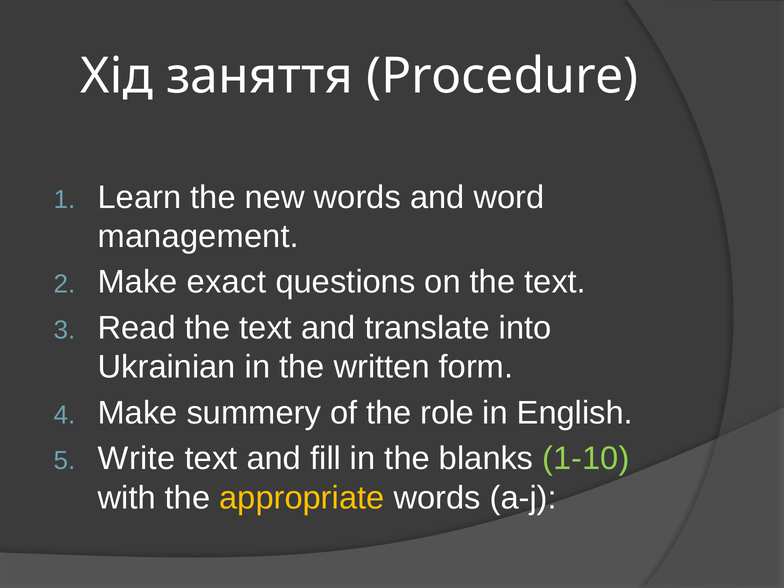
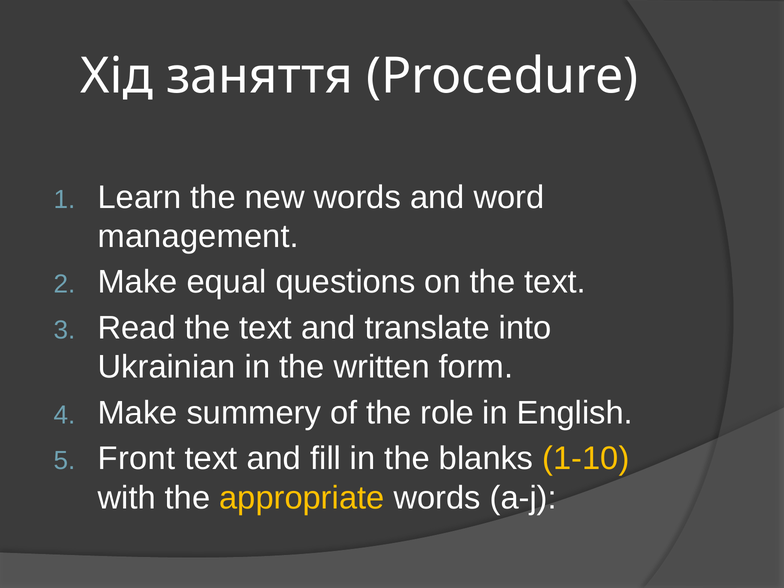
exact: exact -> equal (227, 282)
Write: Write -> Front (137, 459)
1-10 colour: light green -> yellow (586, 459)
